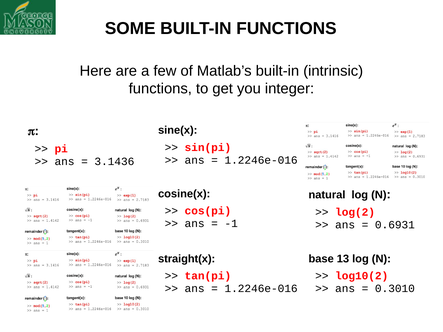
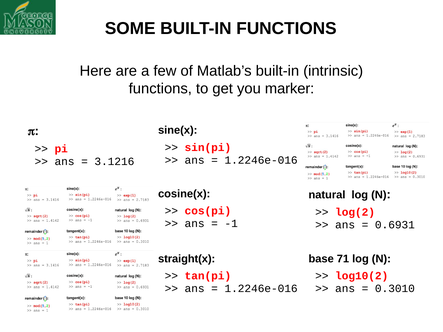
integer: integer -> marker (290, 89)
3.1436: 3.1436 -> 3.1216 (114, 162)
13: 13 -> 71 (343, 259)
